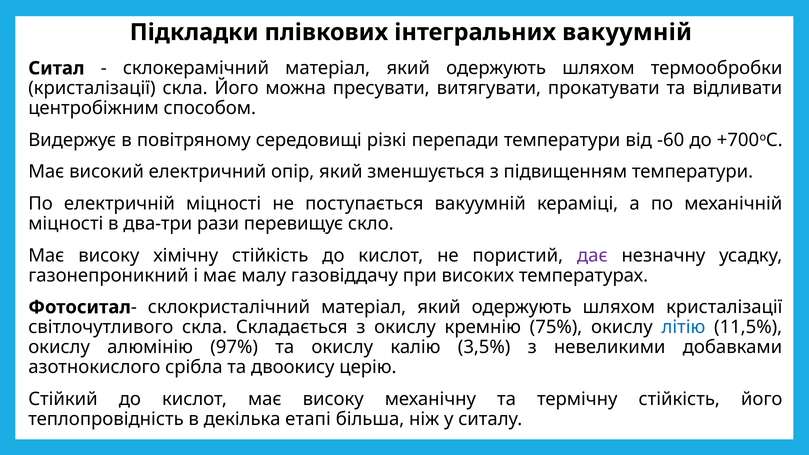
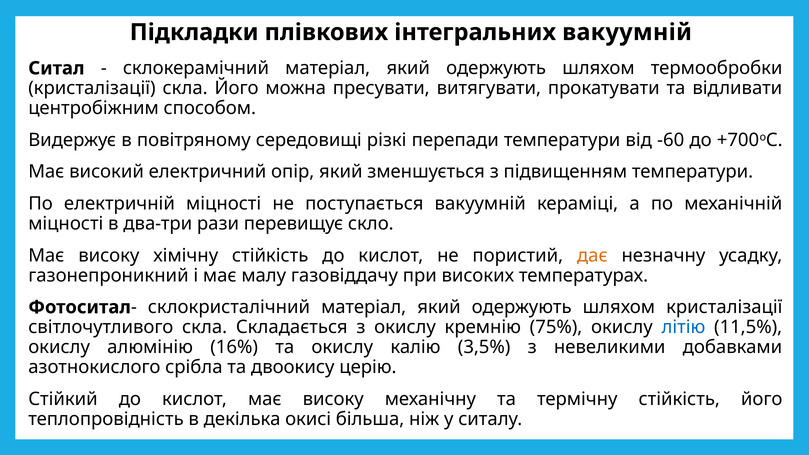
дає colour: purple -> orange (592, 255)
97%: 97% -> 16% (234, 347)
етапі: етапі -> окисі (308, 419)
